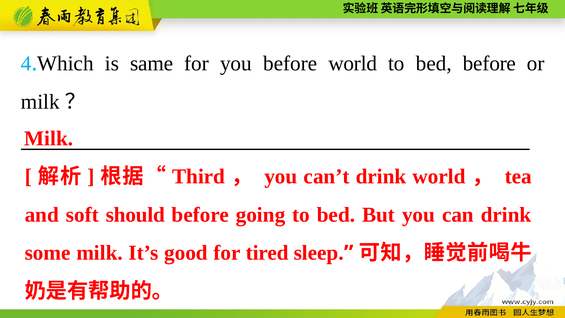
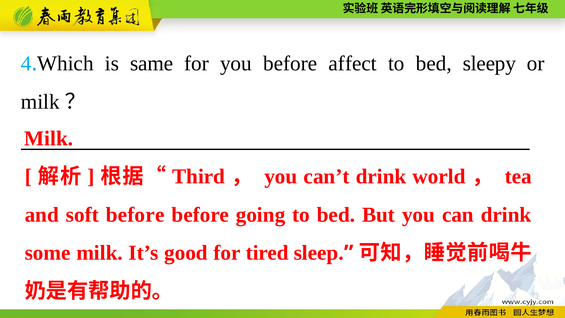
before world: world -> affect (353, 64)
bed before: before -> sleepy (489, 64)
soft should: should -> before (135, 215)
